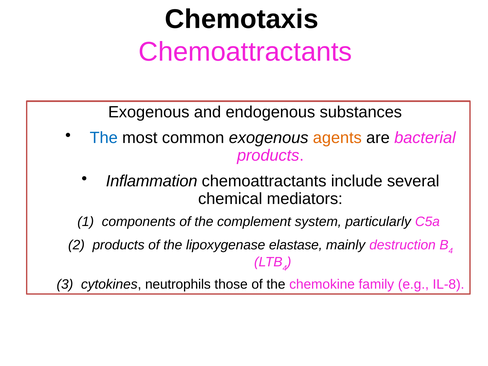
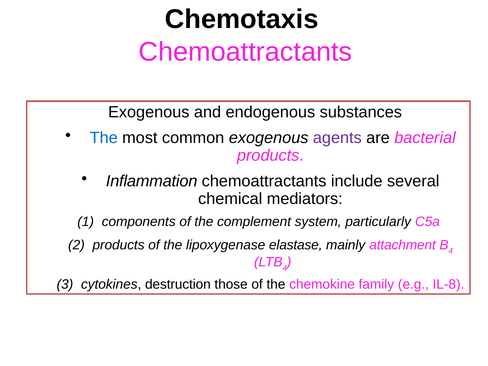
agents colour: orange -> purple (337, 138)
destruction: destruction -> attachment (403, 245)
neutrophils: neutrophils -> destruction (178, 284)
